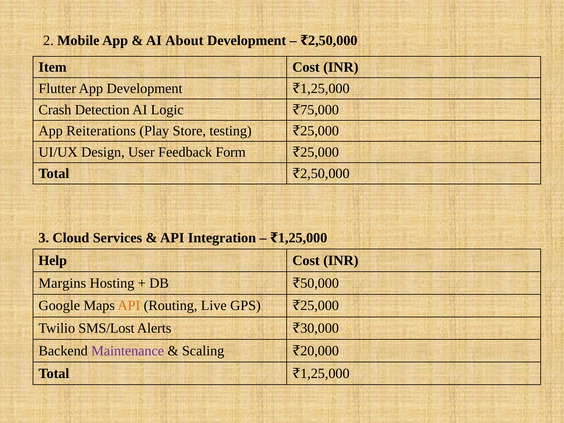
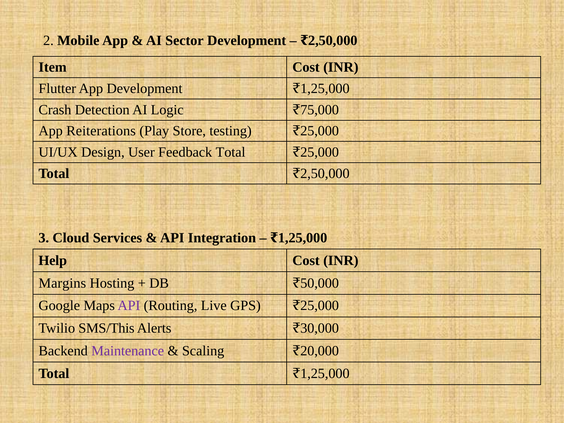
About: About -> Sector (184, 40)
Feedback Form: Form -> Total (231, 152)
API colour: orange -> purple (129, 306)
SMS/Lost: SMS/Lost -> SMS/This (106, 328)
